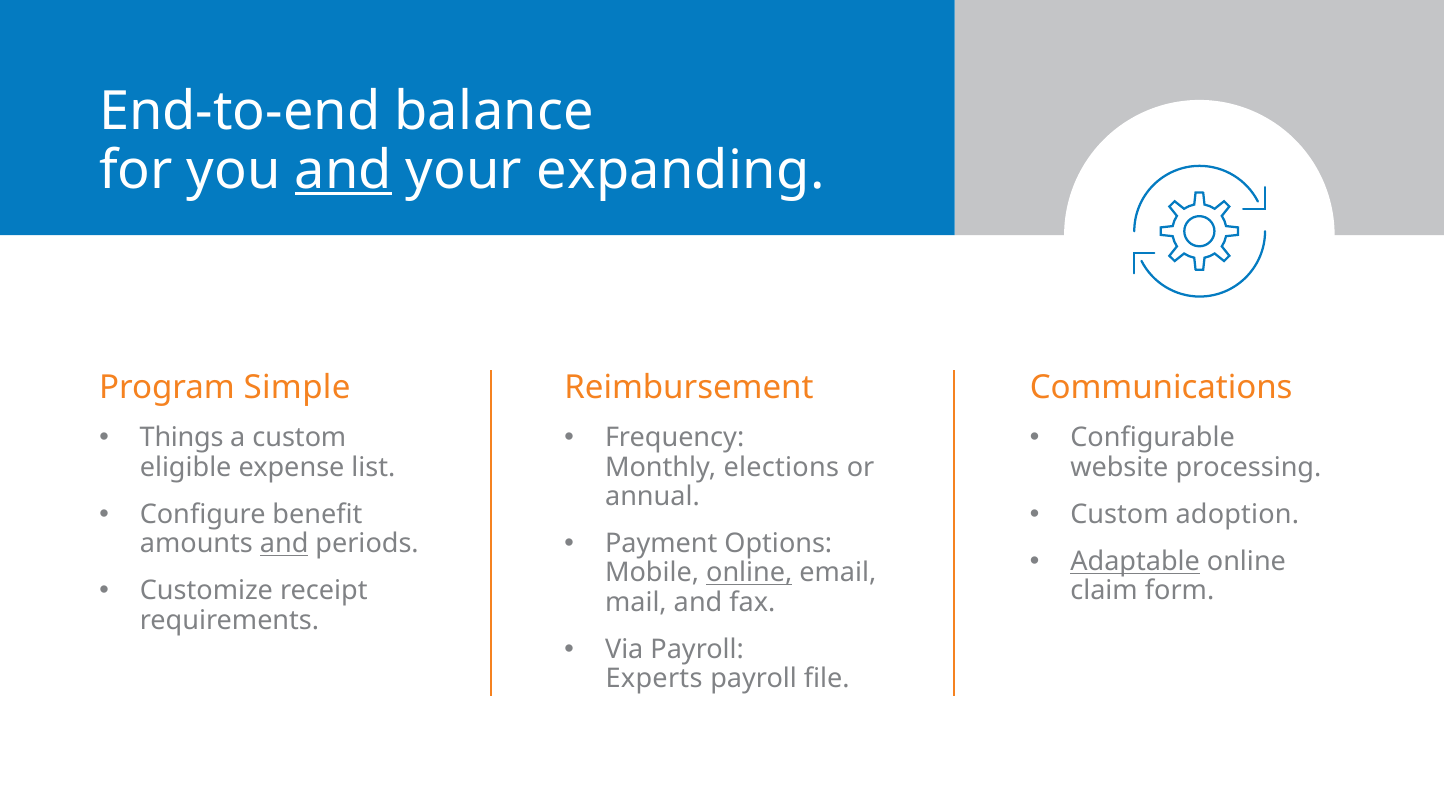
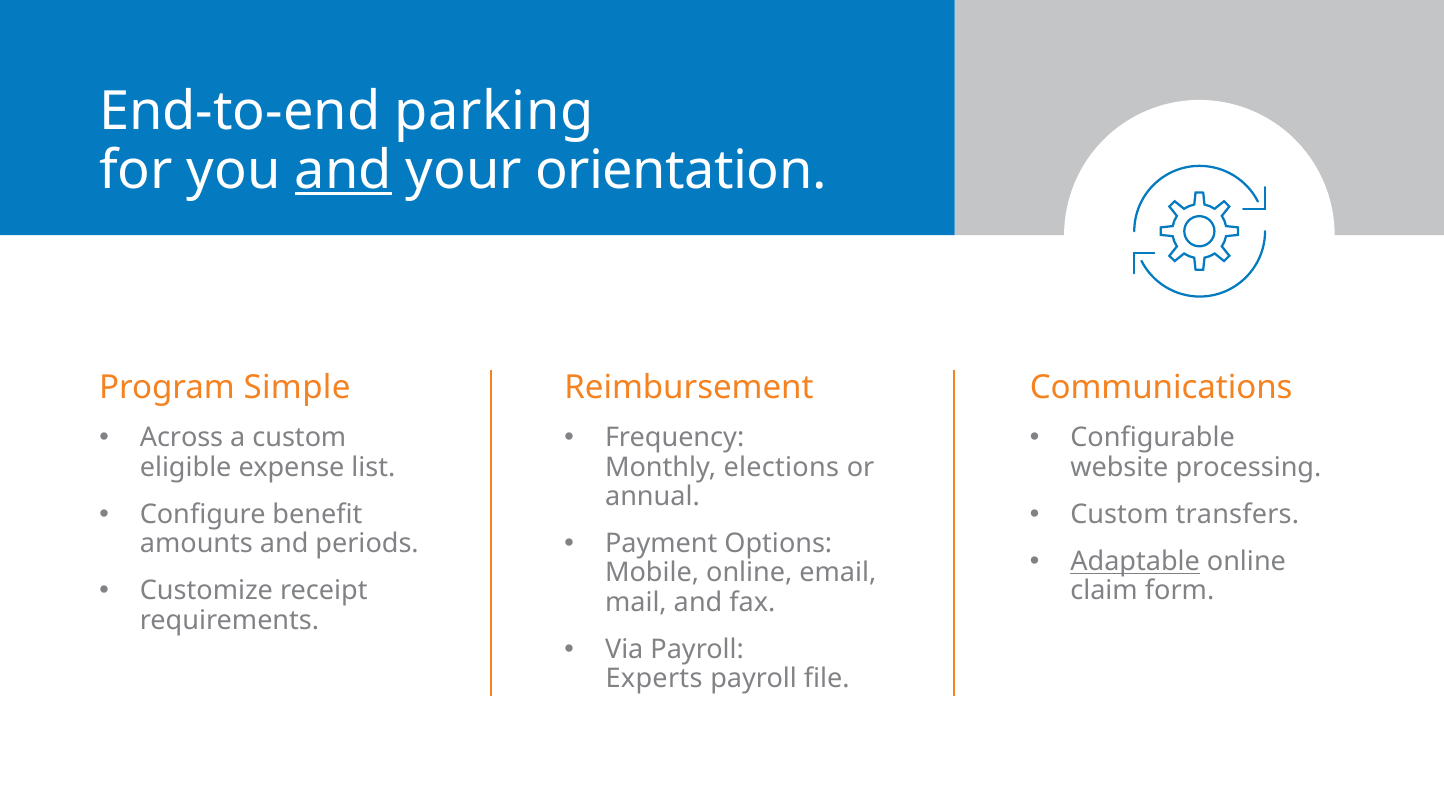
balance: balance -> parking (494, 112)
expanding: expanding -> orientation (681, 171)
Things: Things -> Across (182, 438)
adoption: adoption -> transfers (1237, 515)
and underline: present -> none (284, 544)
online underline: present -> none (749, 573)
